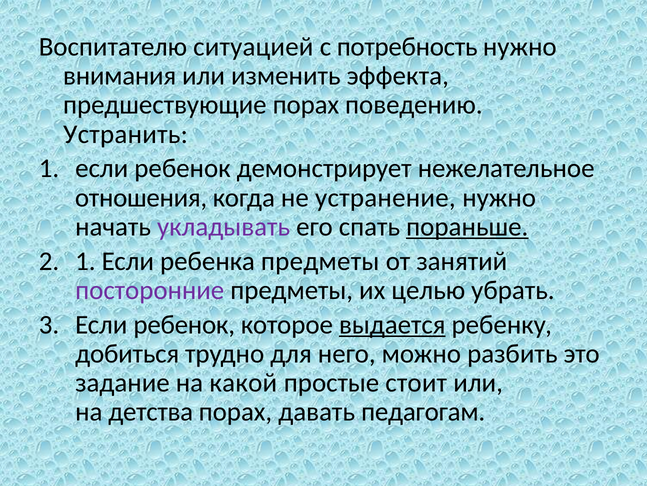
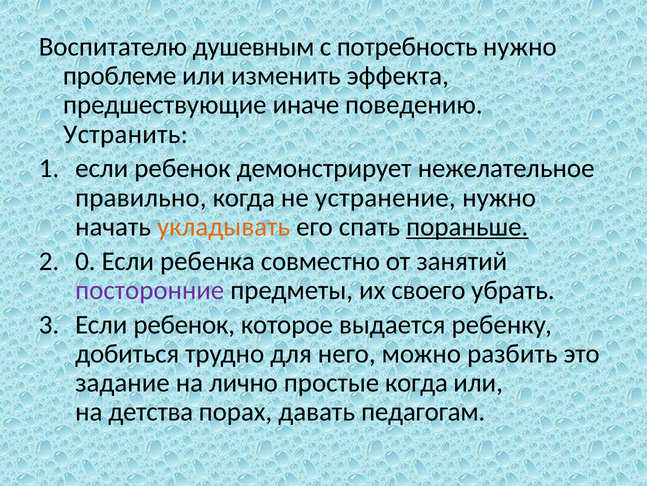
ситуацией: ситуацией -> душевным (254, 47)
внимания: внимания -> проблеме (120, 76)
предшествующие порах: порах -> иначе (306, 105)
отношения: отношения -> правильно (141, 197)
укладывать colour: purple -> orange (224, 226)
2 1: 1 -> 0 (85, 261)
ребенка предметы: предметы -> совместно (320, 261)
целью: целью -> своего (428, 290)
выдается underline: present -> none (392, 324)
какой: какой -> лично (244, 382)
простые стоит: стоит -> когда (416, 382)
